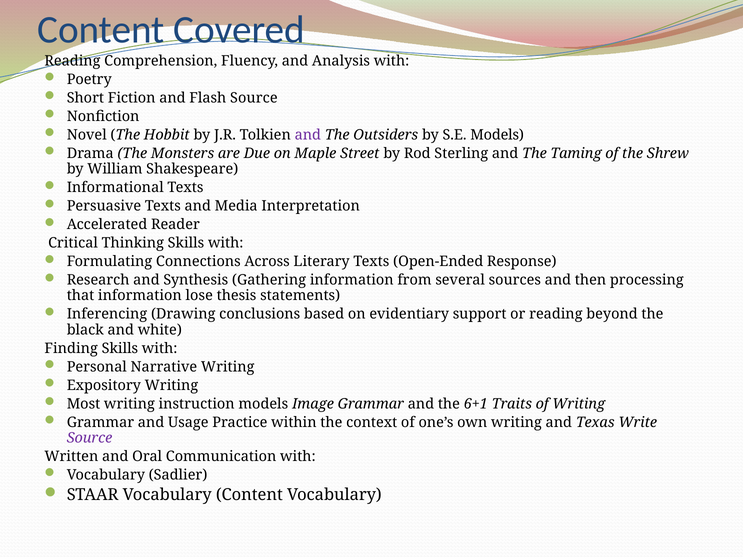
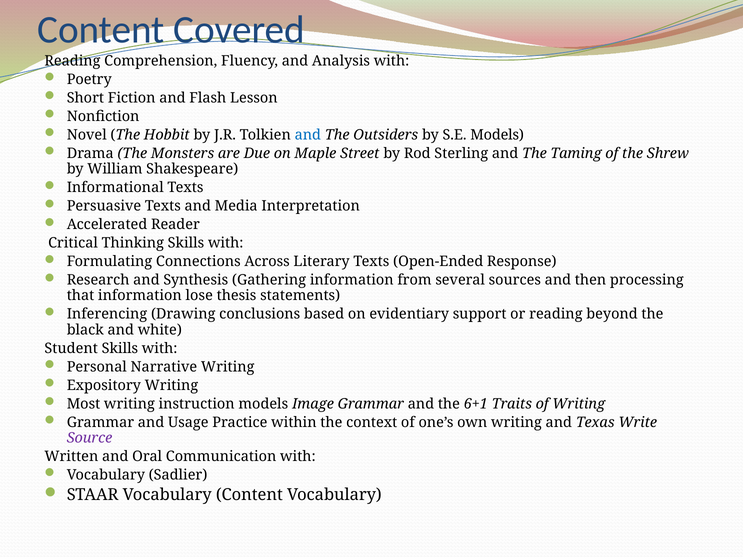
Flash Source: Source -> Lesson (254, 98)
and colour: purple -> blue (308, 135)
Finding: Finding -> Student (71, 348)
